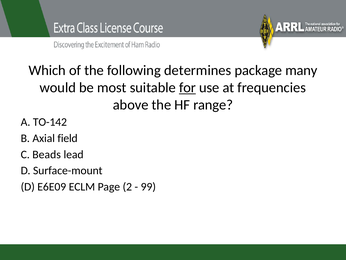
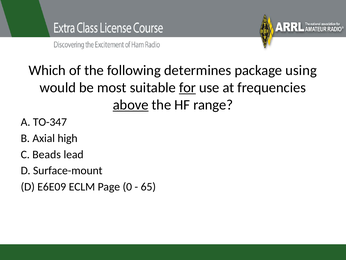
many: many -> using (301, 70)
above underline: none -> present (131, 105)
TO-142: TO-142 -> TO-347 (50, 122)
field: field -> high (68, 138)
2: 2 -> 0 (127, 186)
99: 99 -> 65 (148, 186)
